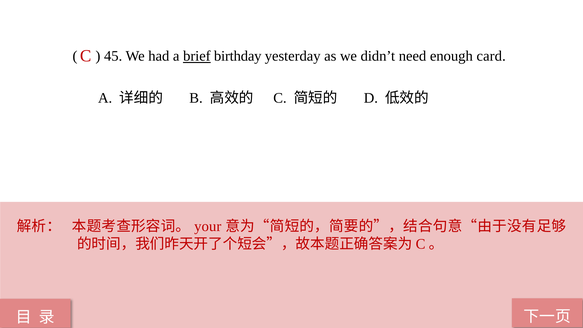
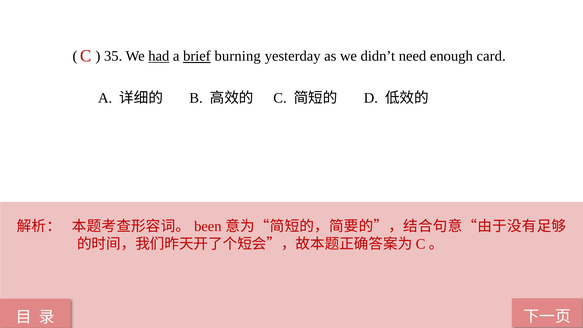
45: 45 -> 35 (113, 56)
had underline: none -> present (159, 56)
birthday: birthday -> burning (238, 56)
your: your -> been (208, 226)
